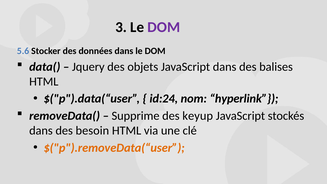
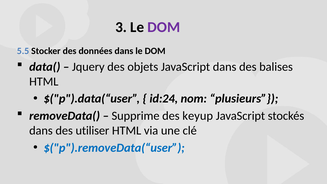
5.6: 5.6 -> 5.5 (23, 51)
hyperlink: hyperlink -> plusieurs (244, 99)
besoin: besoin -> utiliser (92, 131)
$("p").removeData(“user colour: orange -> blue (114, 148)
